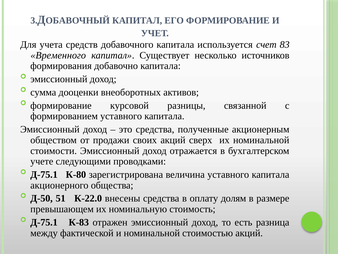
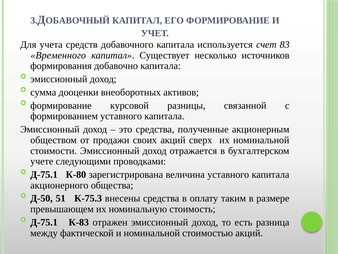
К-22.0: К-22.0 -> К-75.3 (88, 198)
долям: долям -> таким (233, 198)
